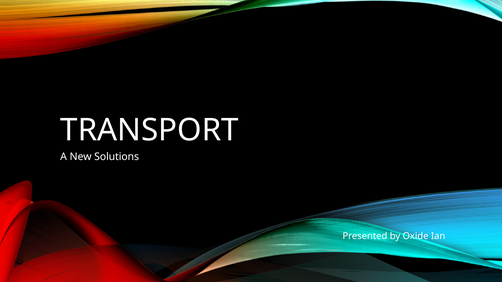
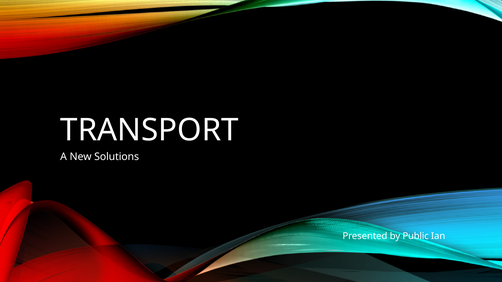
Oxide: Oxide -> Public (416, 237)
